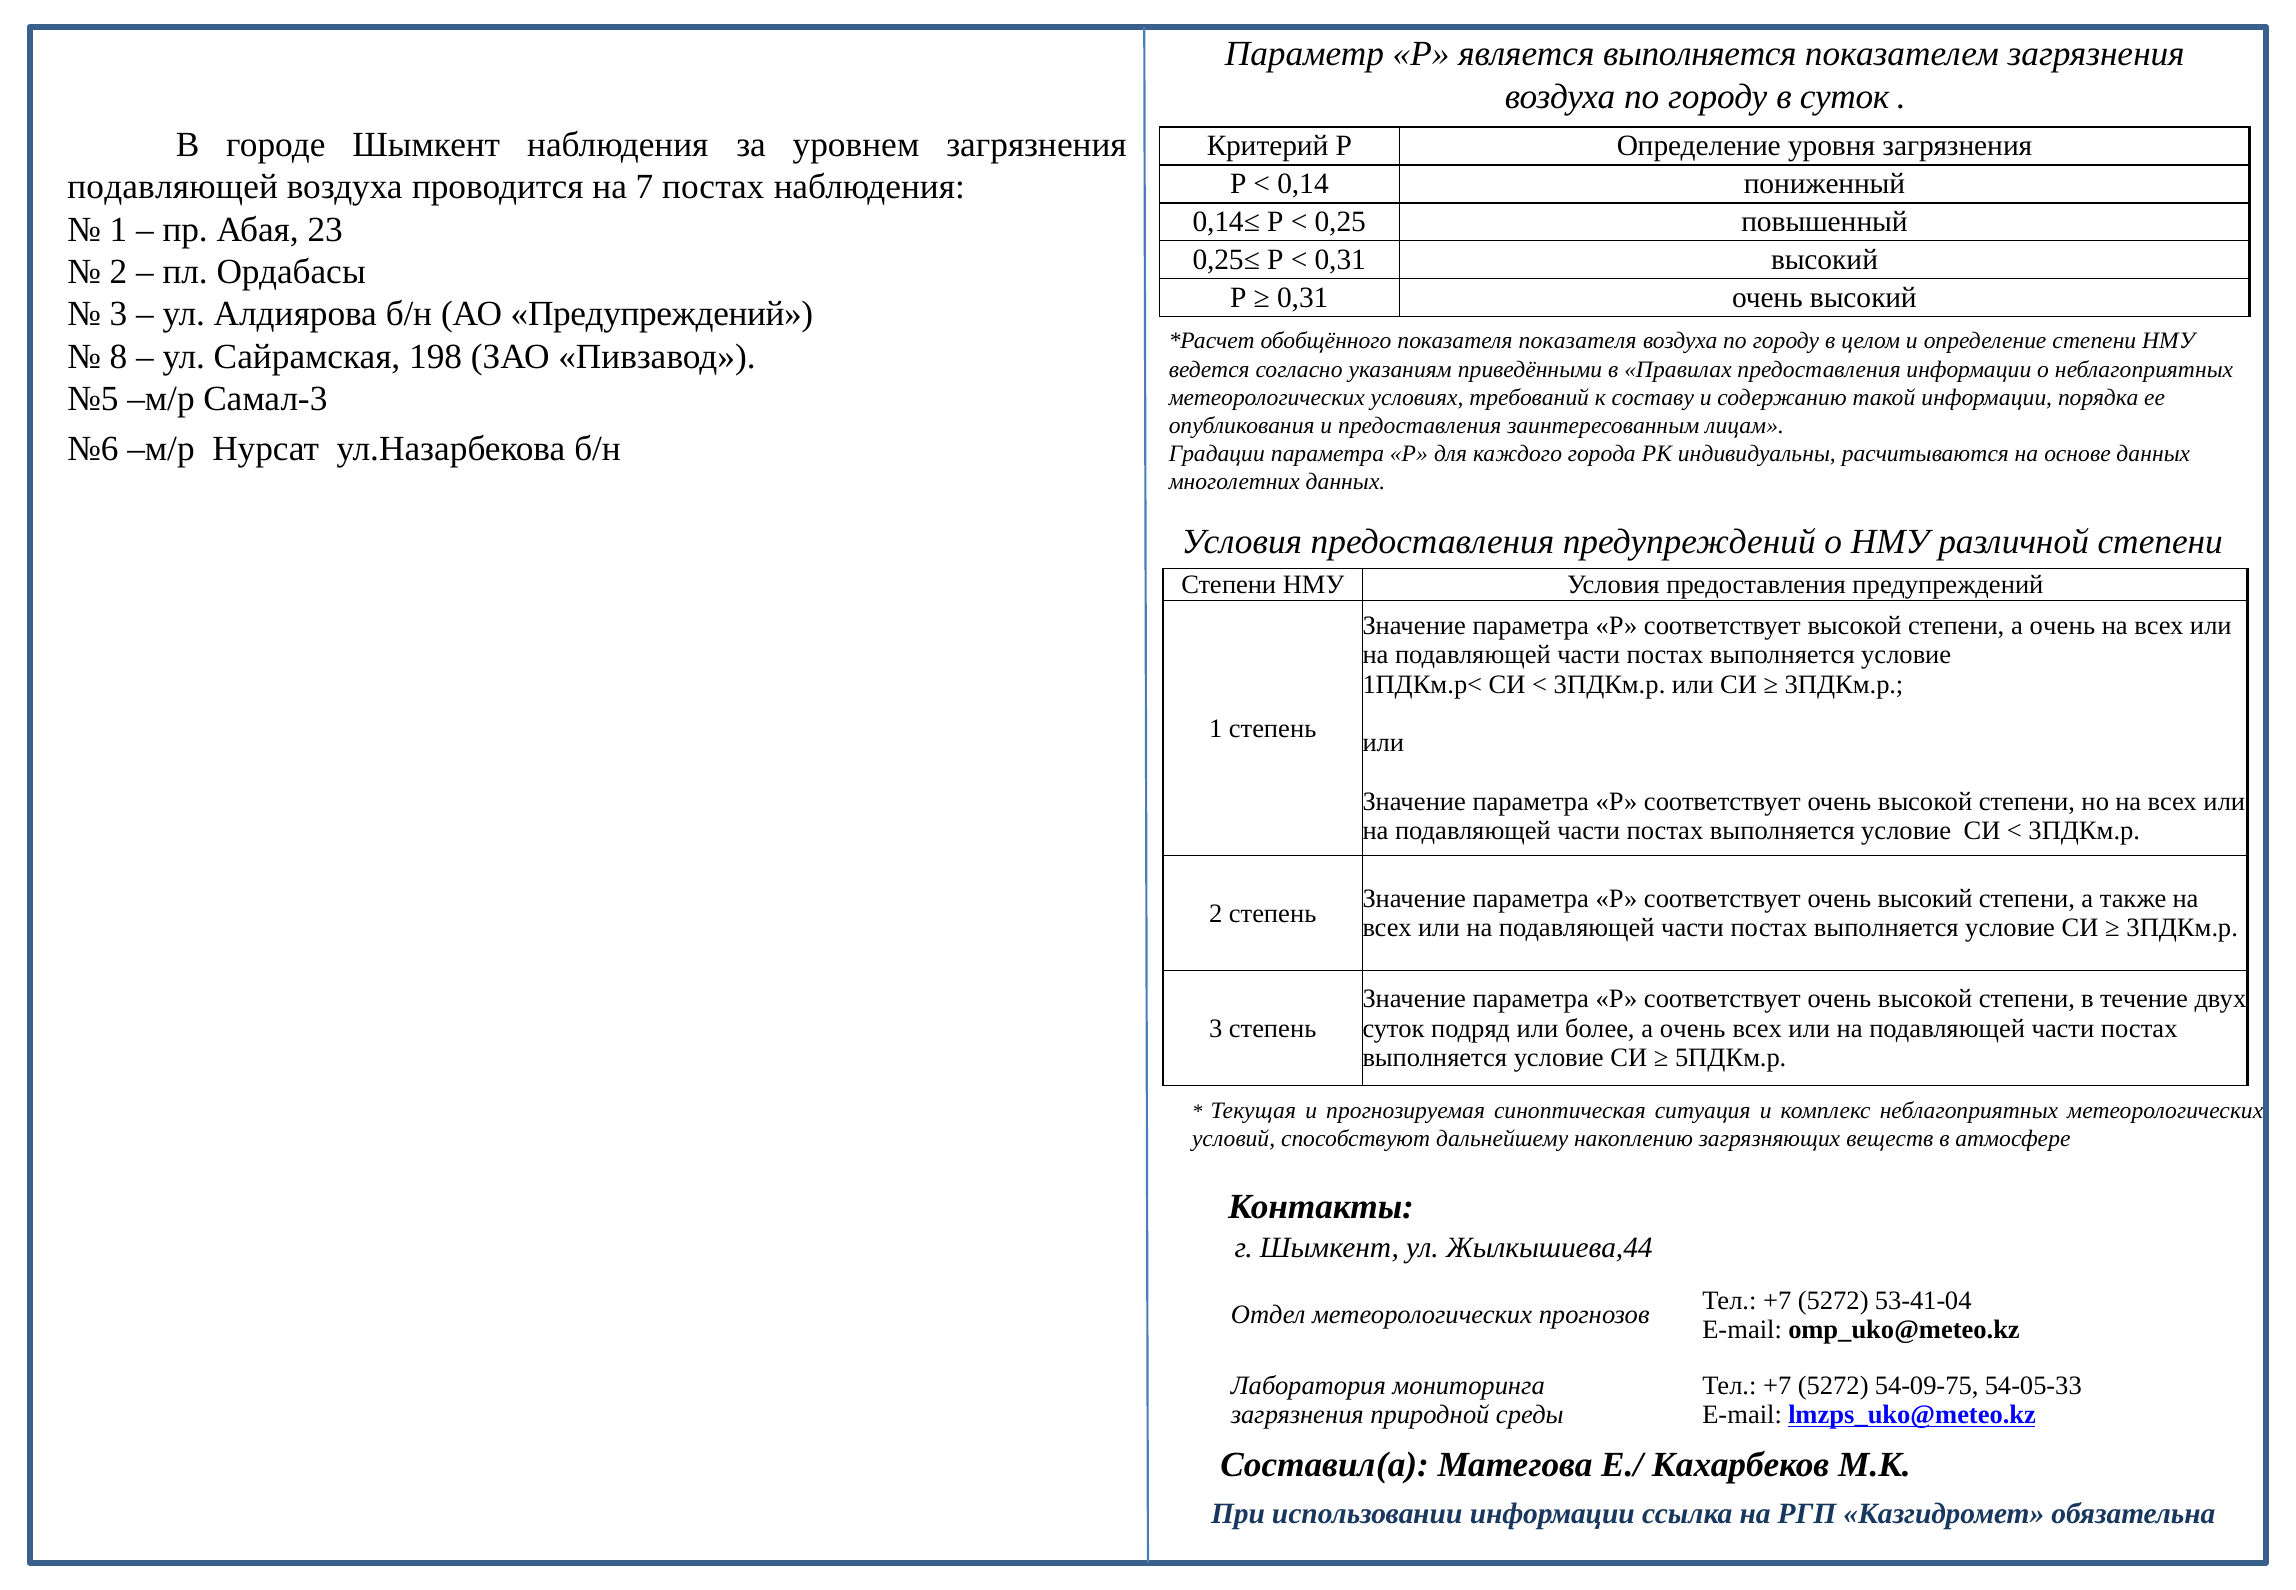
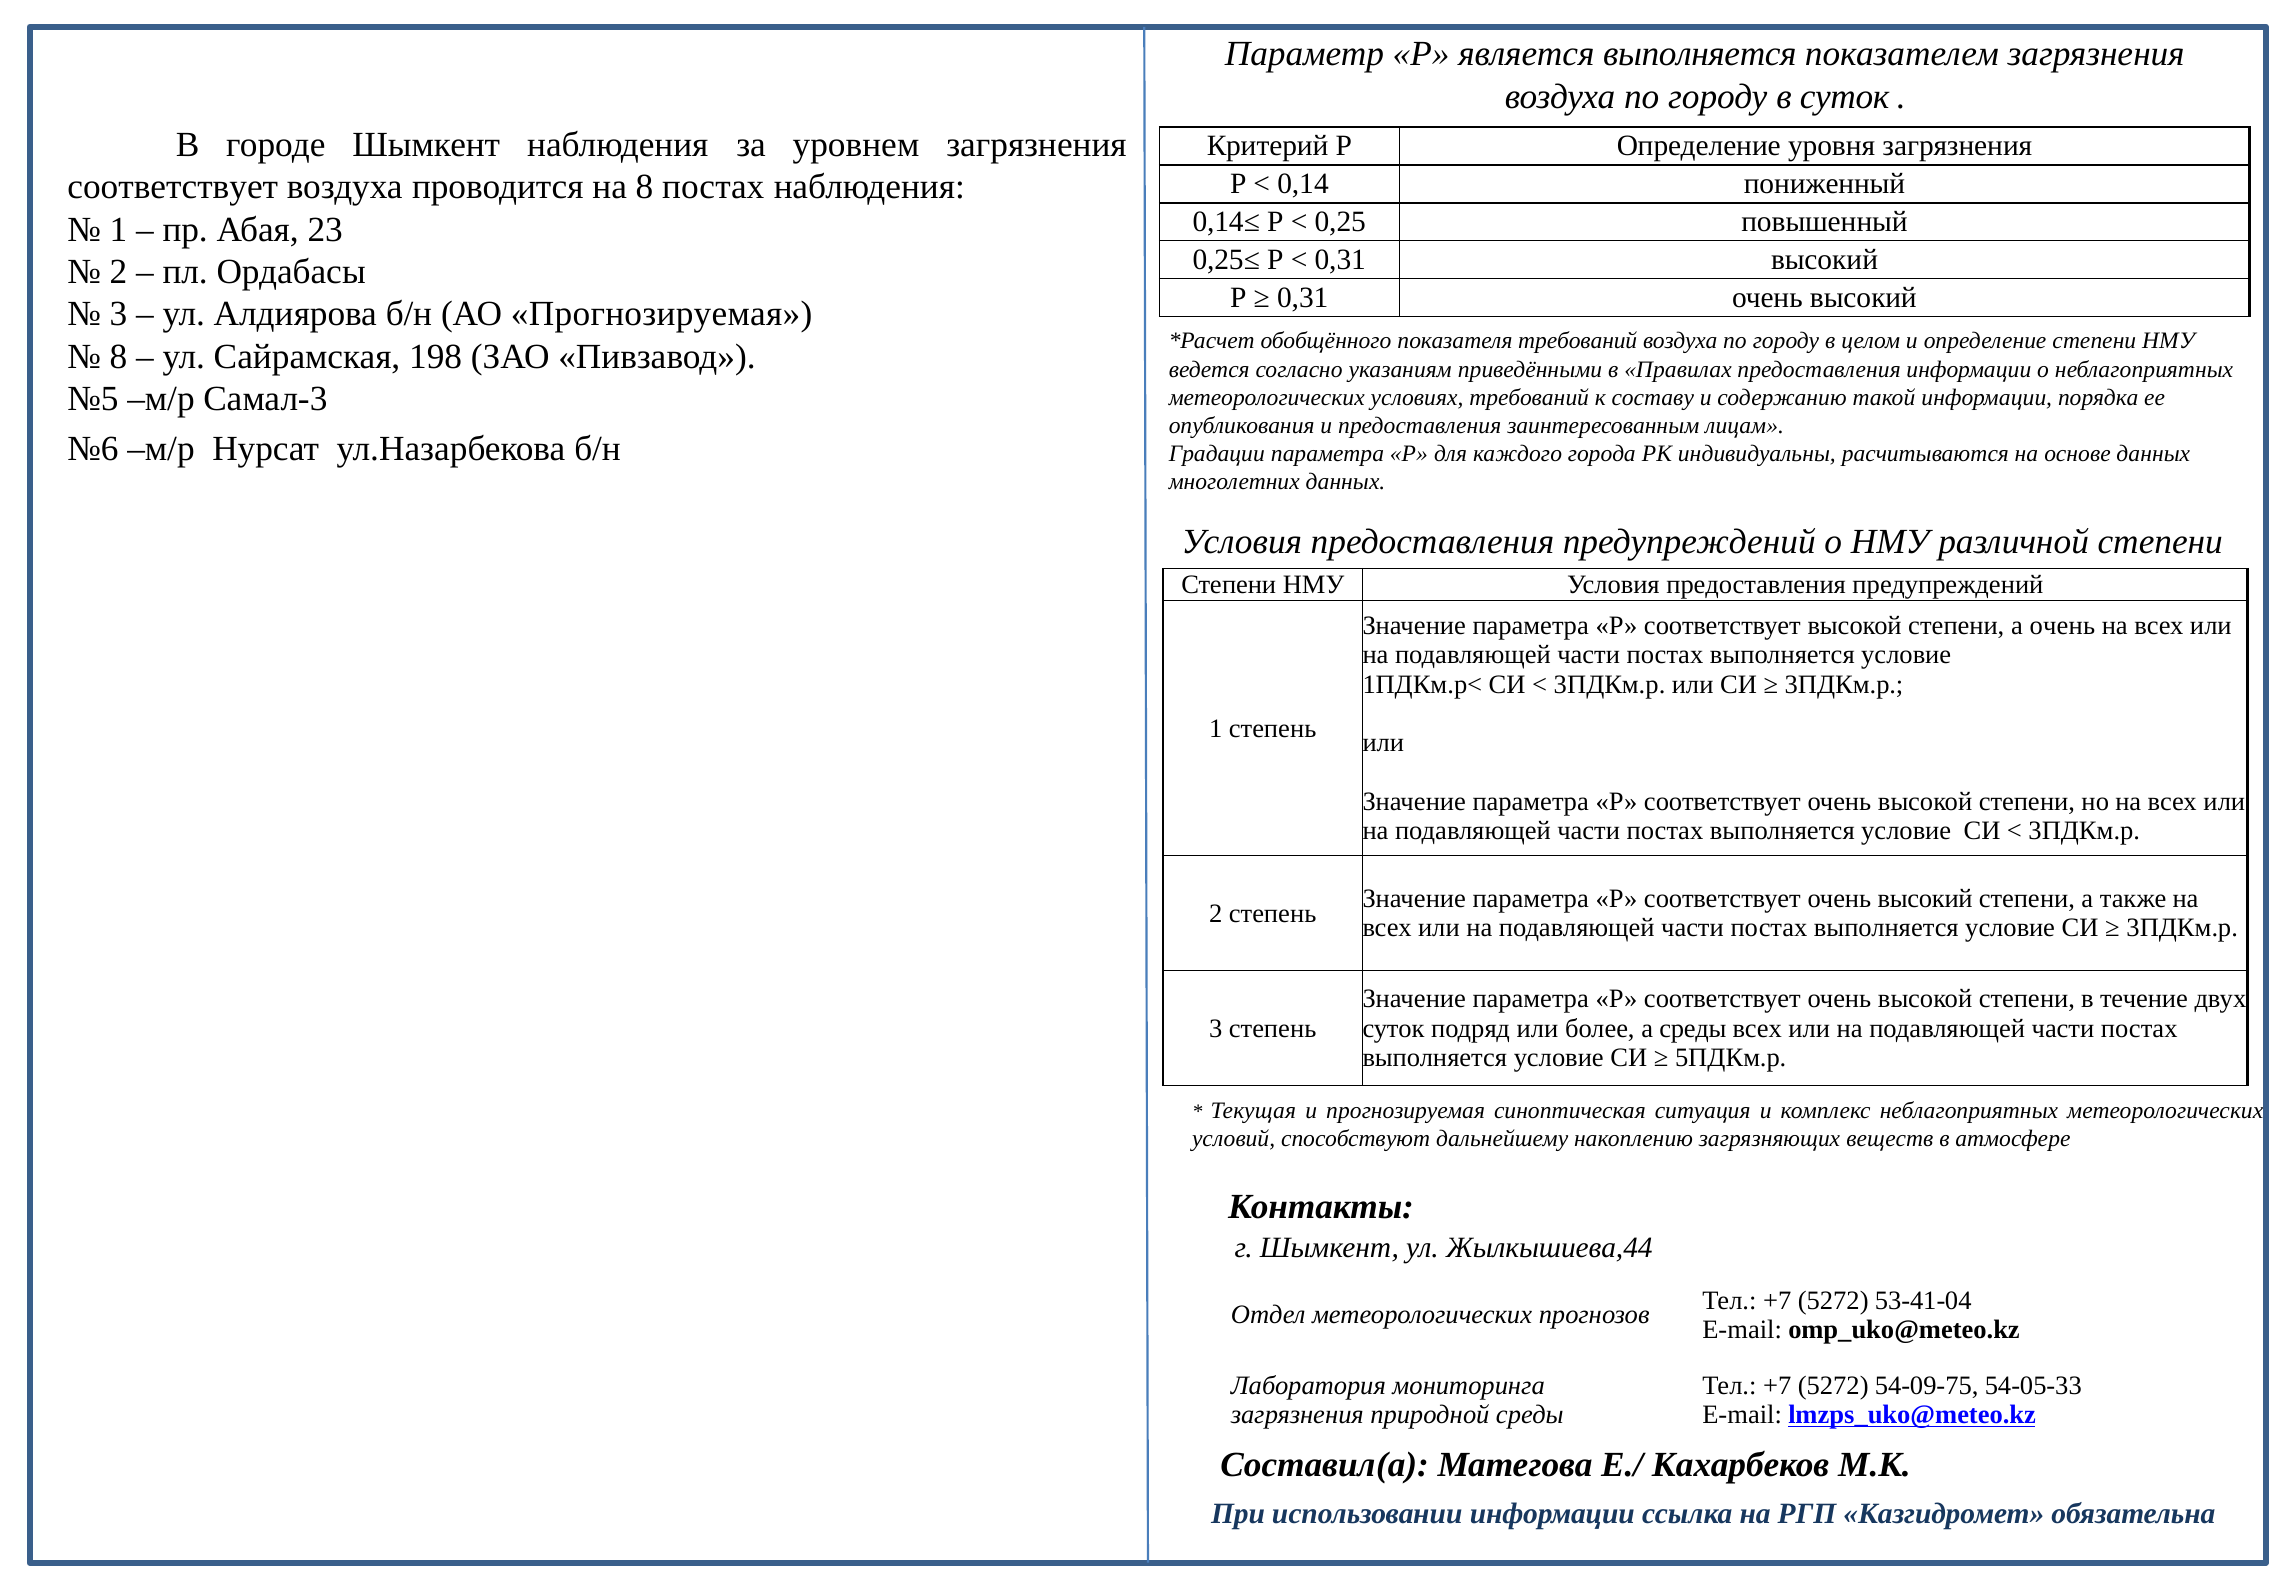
подавляющей: подавляющей -> соответствует (173, 187)
на 7: 7 -> 8 (644, 187)
АО Предупреждений: Предупреждений -> Прогнозируемая (662, 314)
показателя показателя: показателя -> требований (1578, 341)
более а очень: очень -> среды (1693, 1028)
